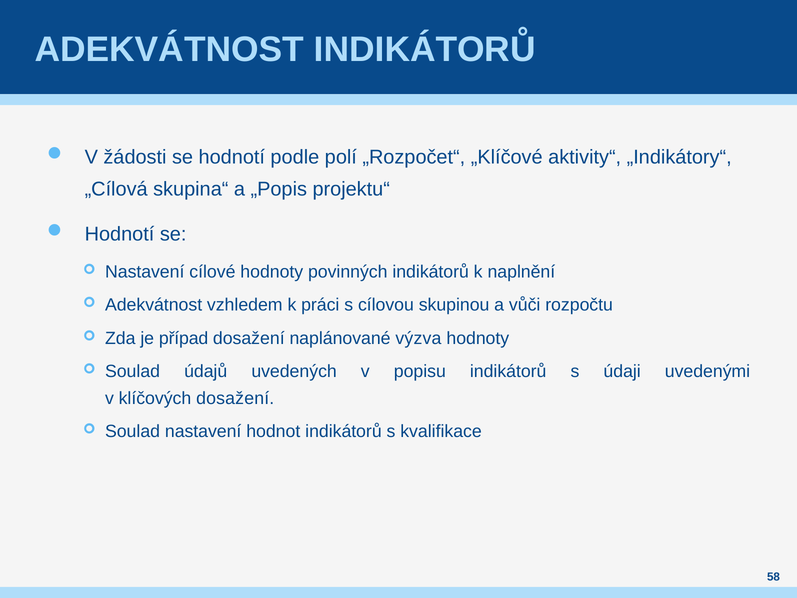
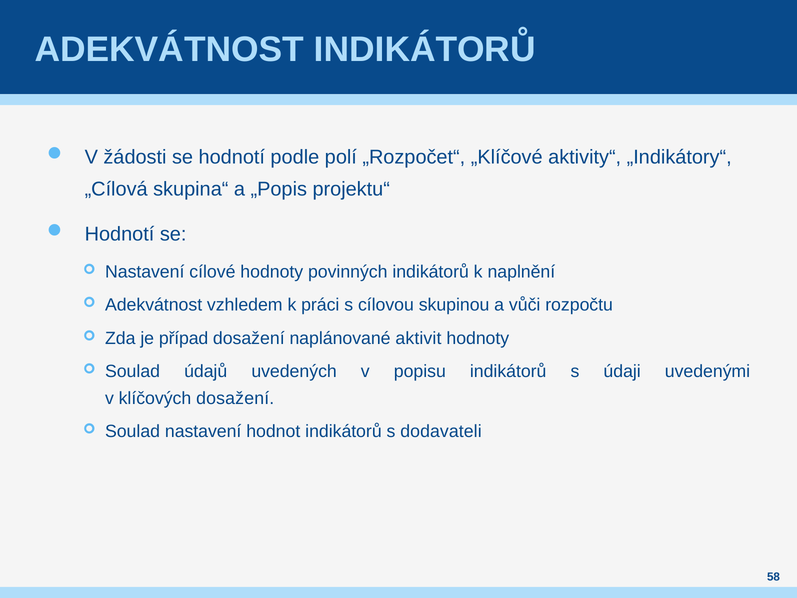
výzva: výzva -> aktivit (418, 338)
kvalifikace: kvalifikace -> dodavateli (441, 431)
